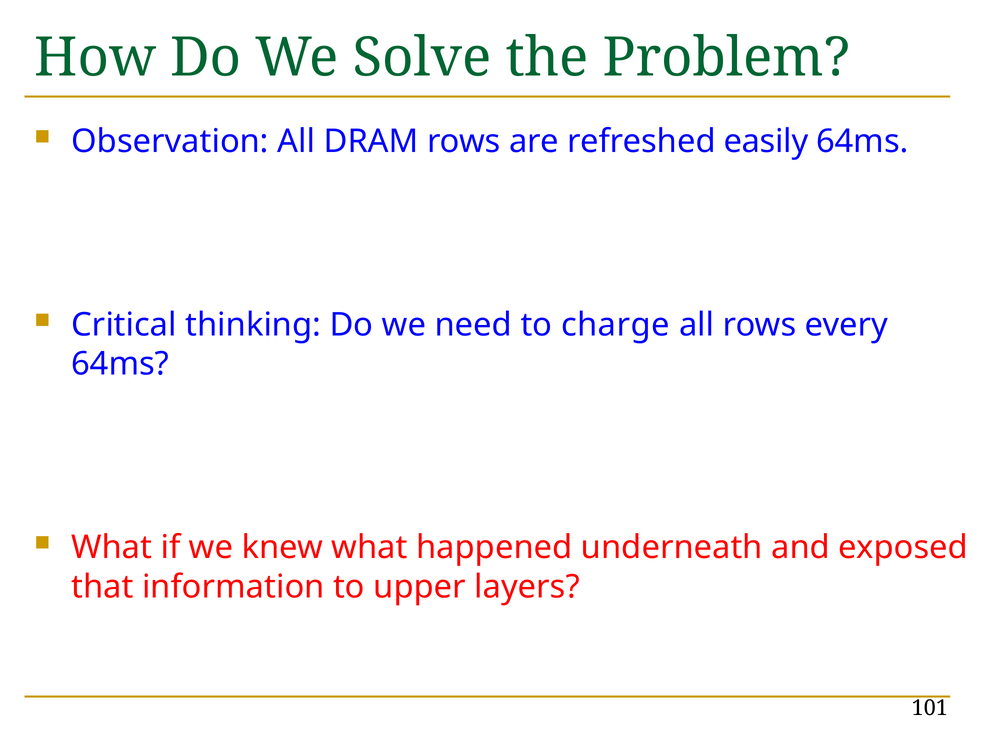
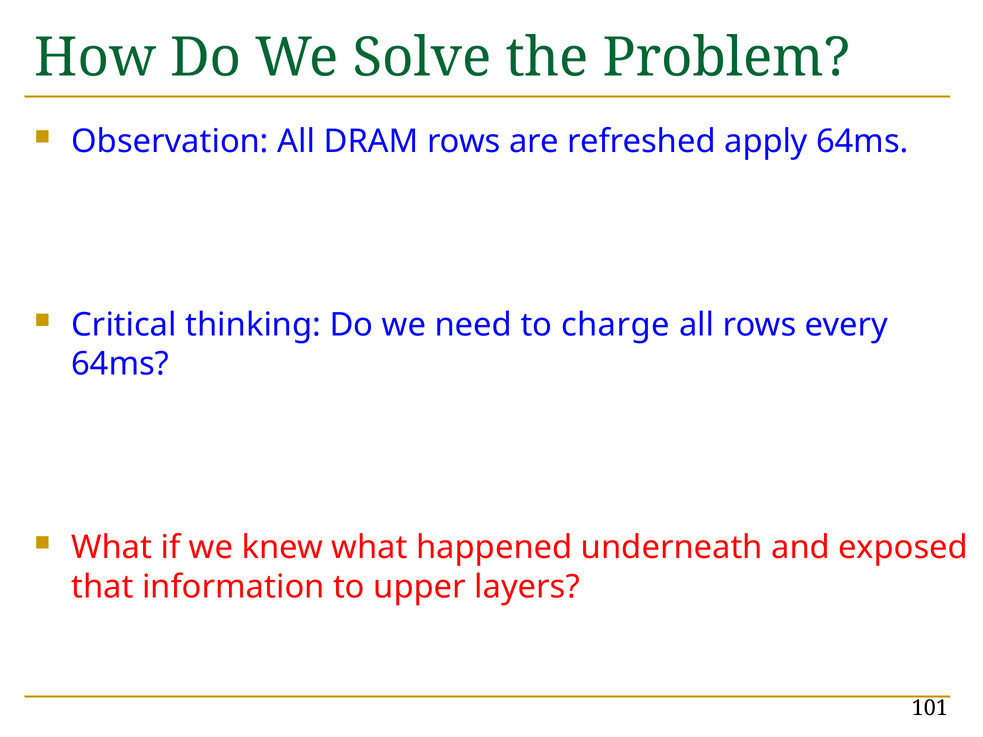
easily: easily -> apply (766, 142)
